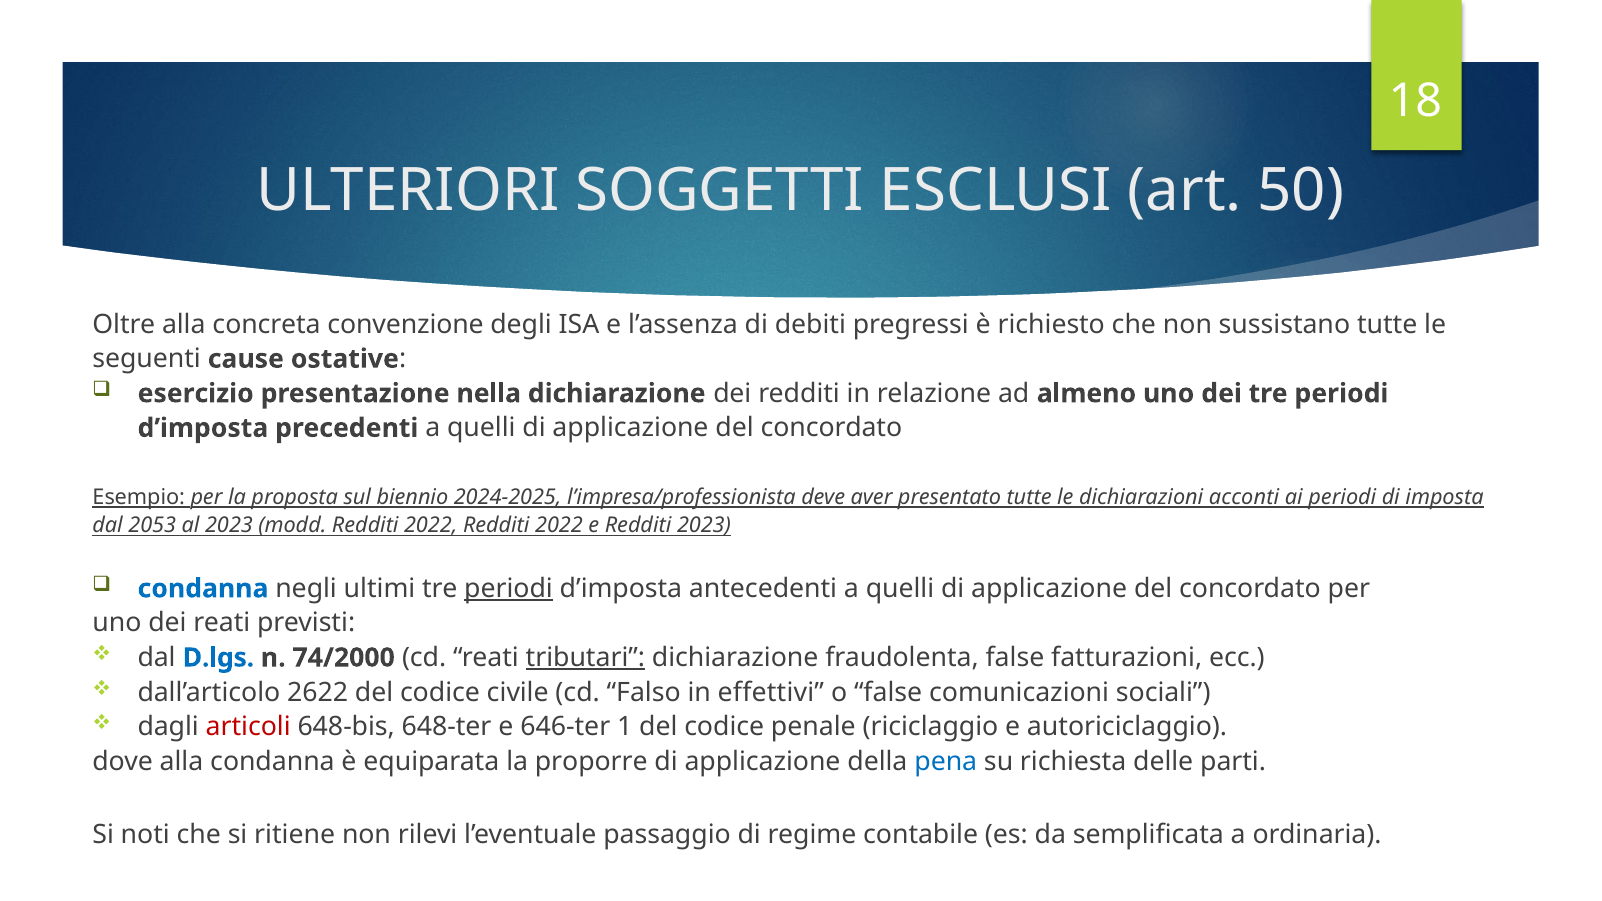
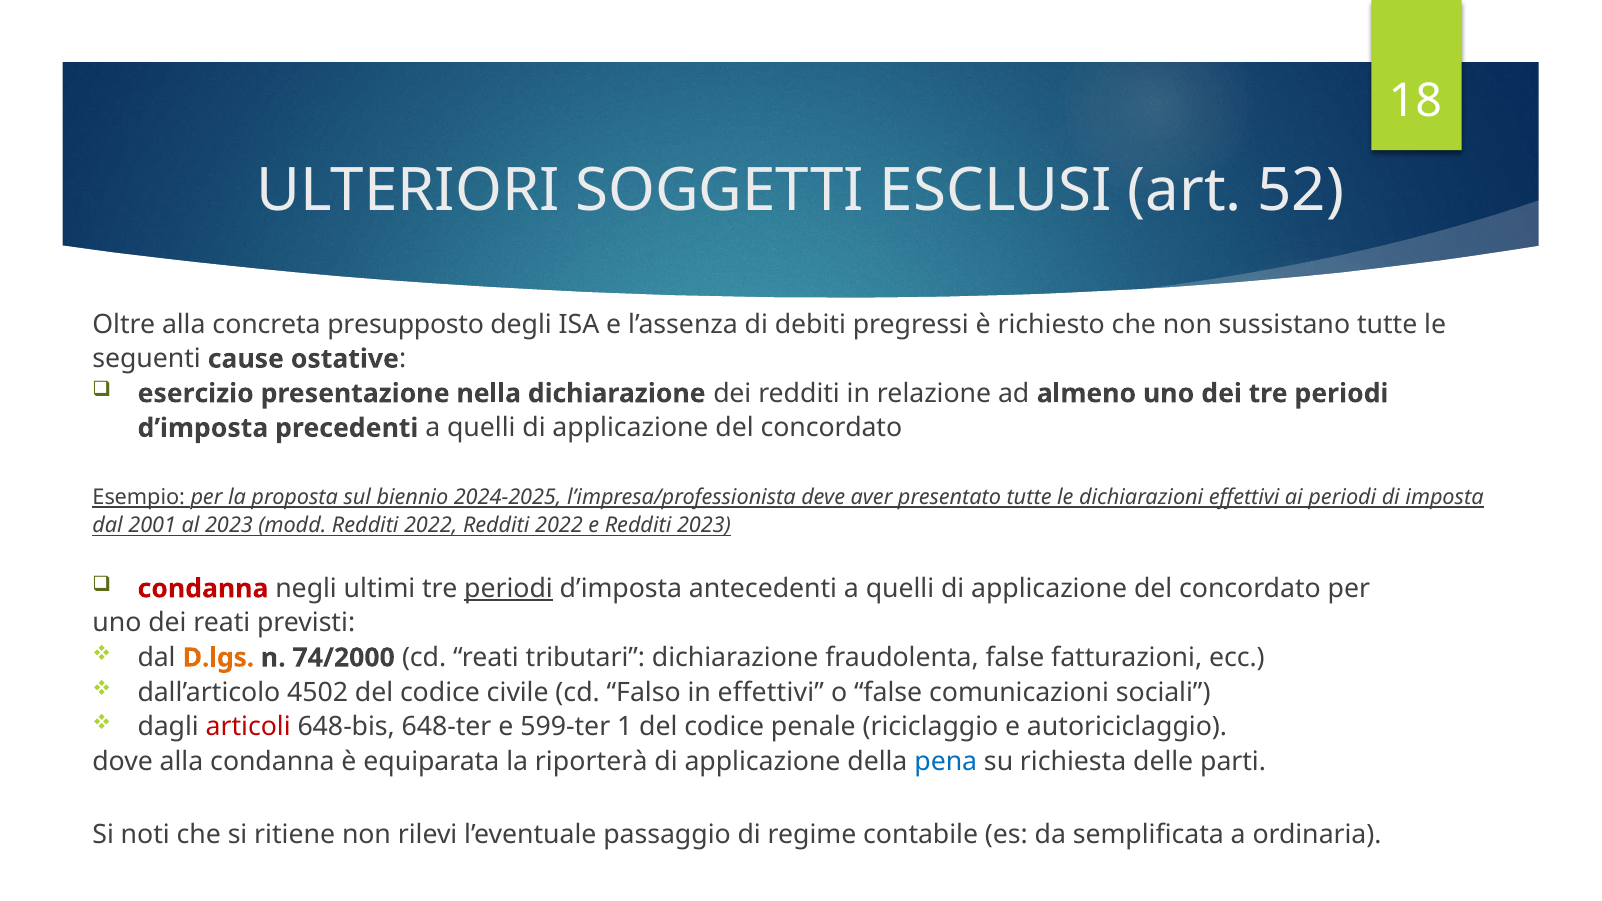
50: 50 -> 52 (1301, 190)
convenzione: convenzione -> presupposto (406, 324)
dichiarazioni acconti: acconti -> effettivi (1244, 497)
2053: 2053 -> 2001 (152, 525)
condanna colour: blue -> red (203, 589)
D.lgs colour: blue -> orange (218, 658)
tributari underline: present -> none (585, 658)
2622: 2622 -> 4502 (318, 692)
646-ter: 646-ter -> 599-ter (565, 727)
proporre: proporre -> riporterà (591, 762)
